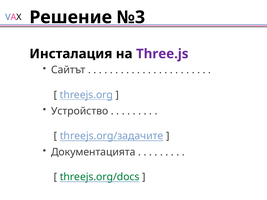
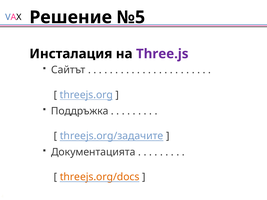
№3: №3 -> №5 (131, 17)
Устройство: Устройство -> Поддръжка (80, 111)
threejs.org/docs colour: green -> orange (100, 177)
